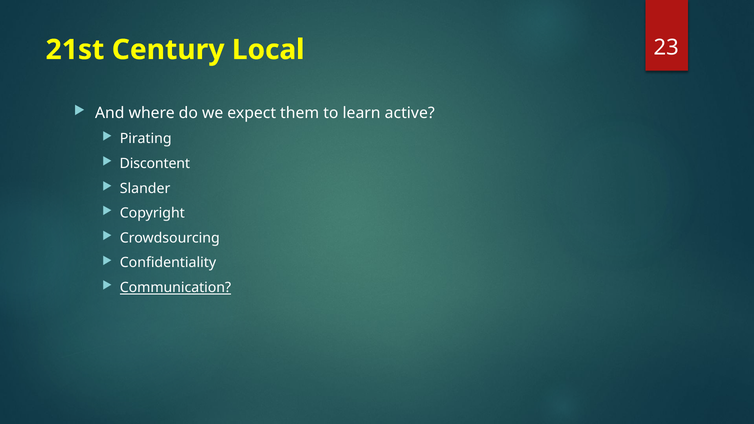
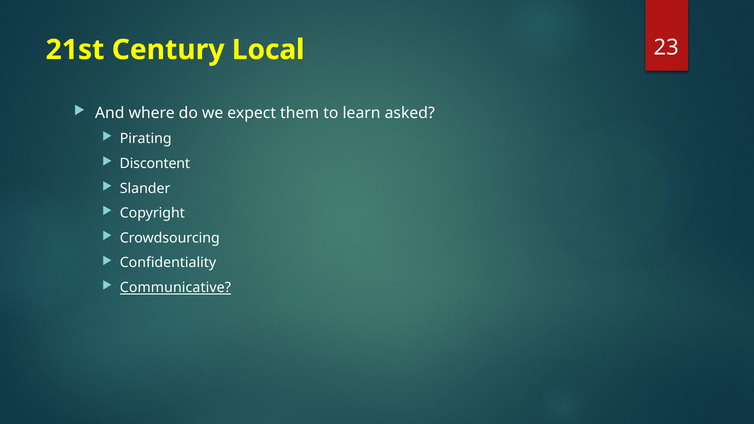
active: active -> asked (410, 113)
Communication: Communication -> Communicative (175, 288)
